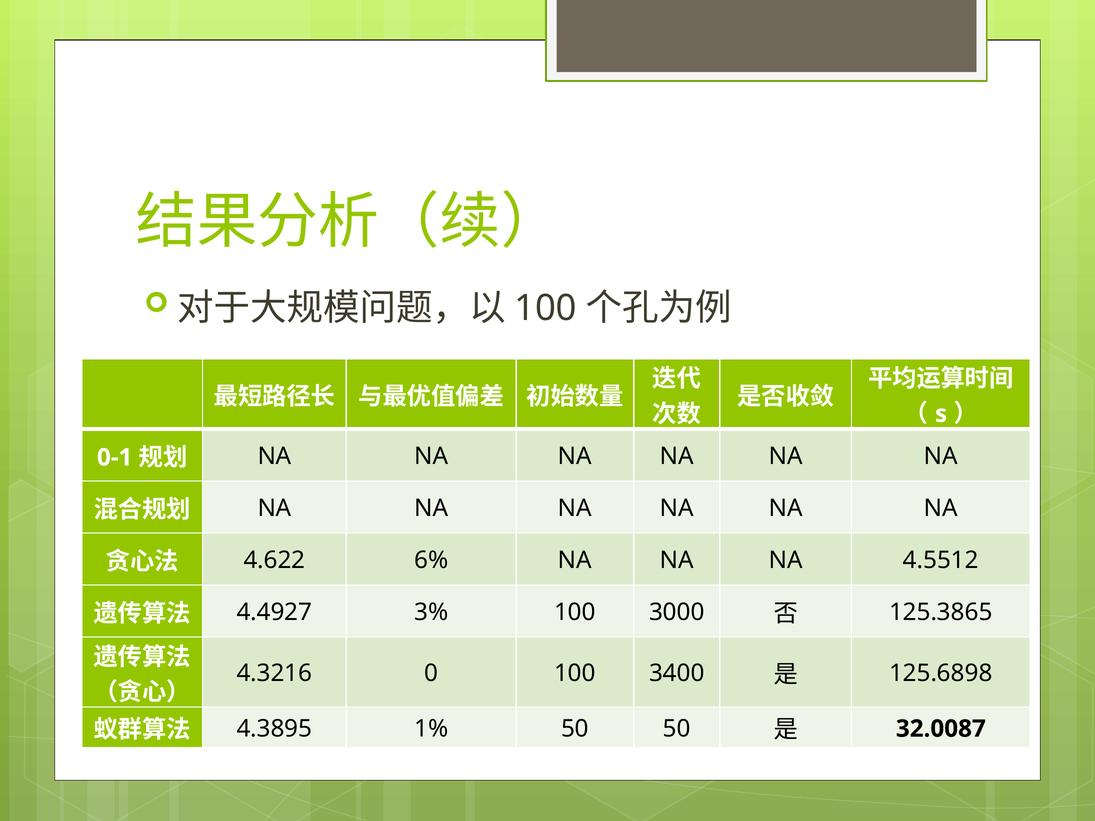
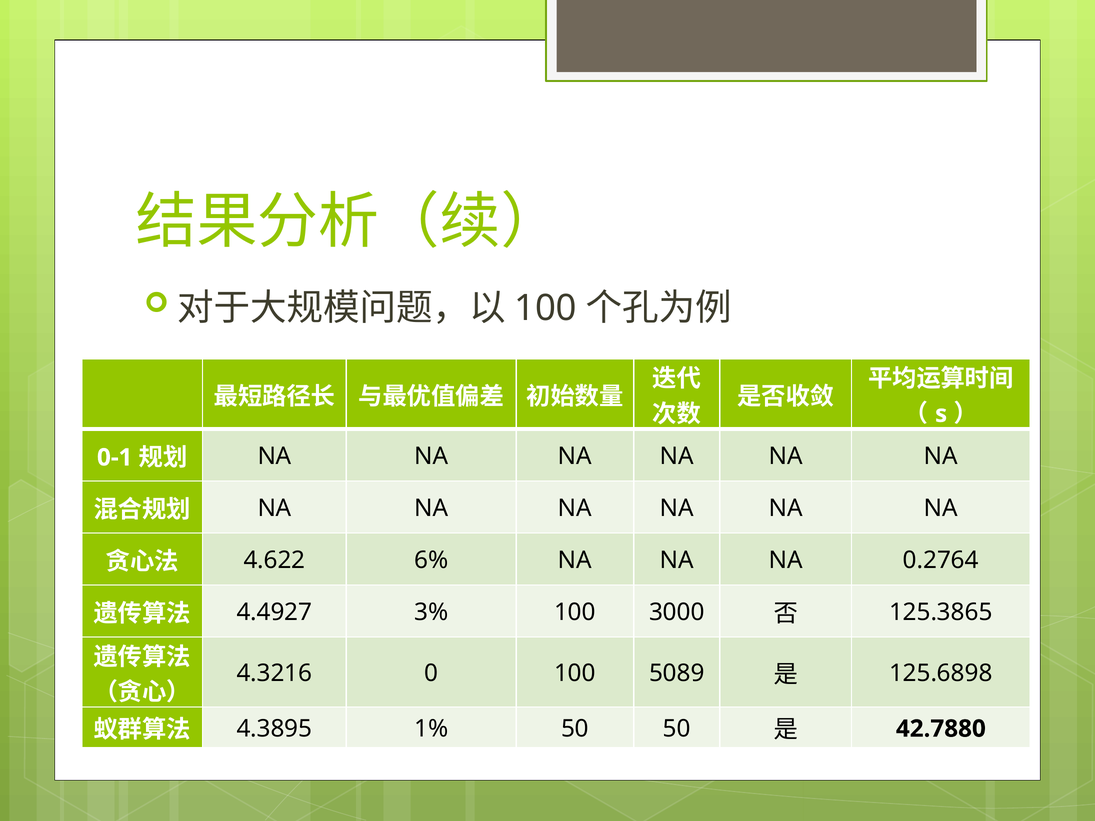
4.5512: 4.5512 -> 0.2764 (941, 561)
3400: 3400 -> 5089 (677, 674)
32.0087: 32.0087 -> 42.7880 (941, 729)
